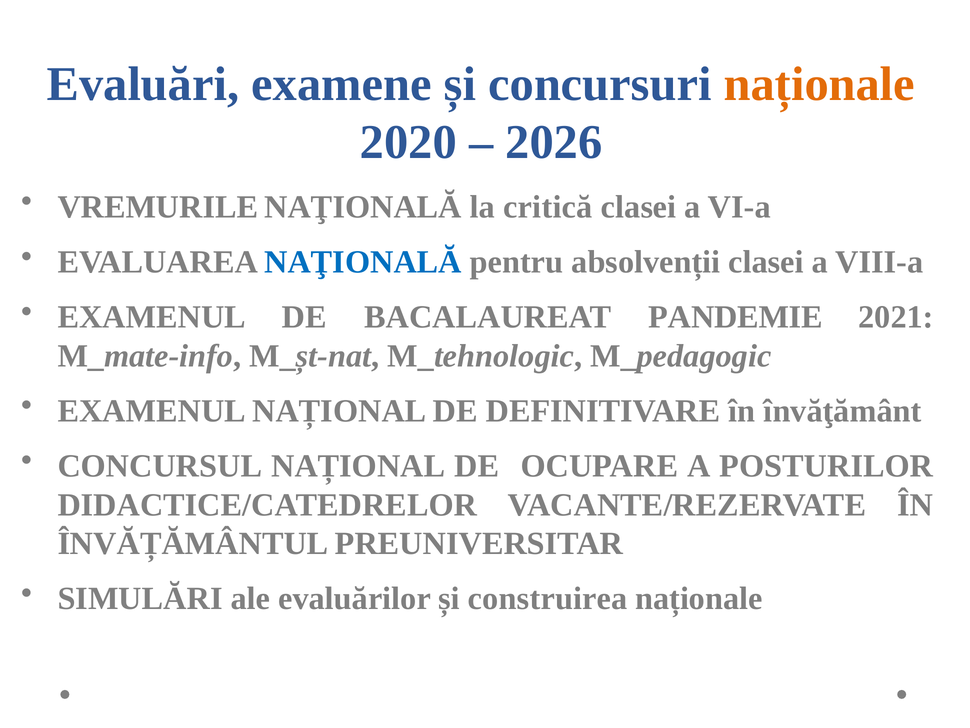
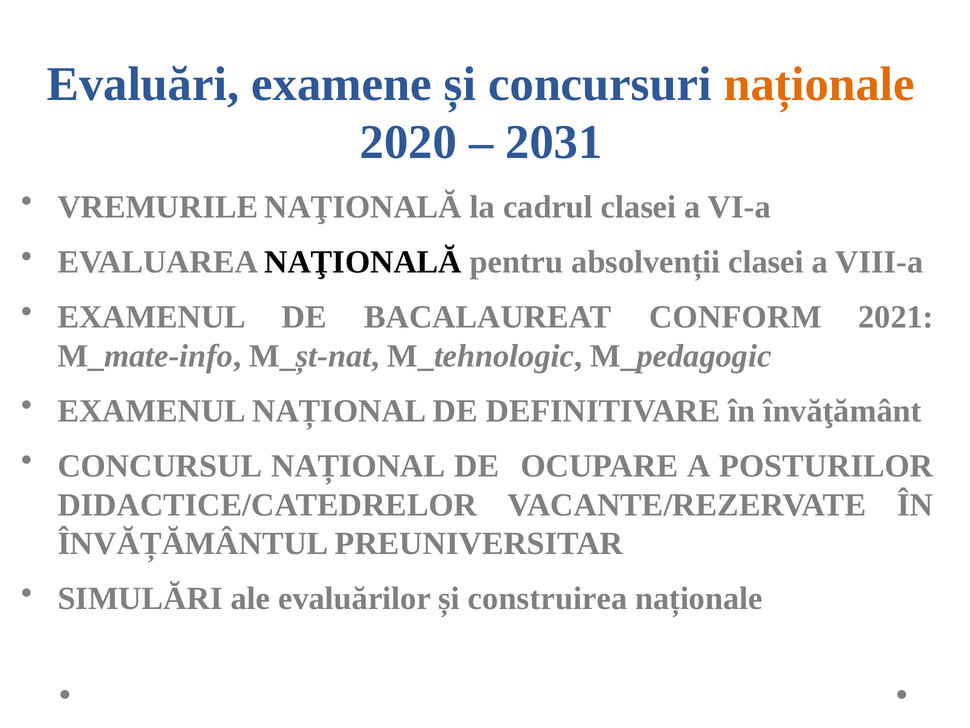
2026: 2026 -> 2031 (554, 142)
critică: critică -> cadrul (548, 207)
NAŢIONALĂ colour: blue -> black (363, 262)
PANDEMIE: PANDEMIE -> CONFORM (735, 317)
